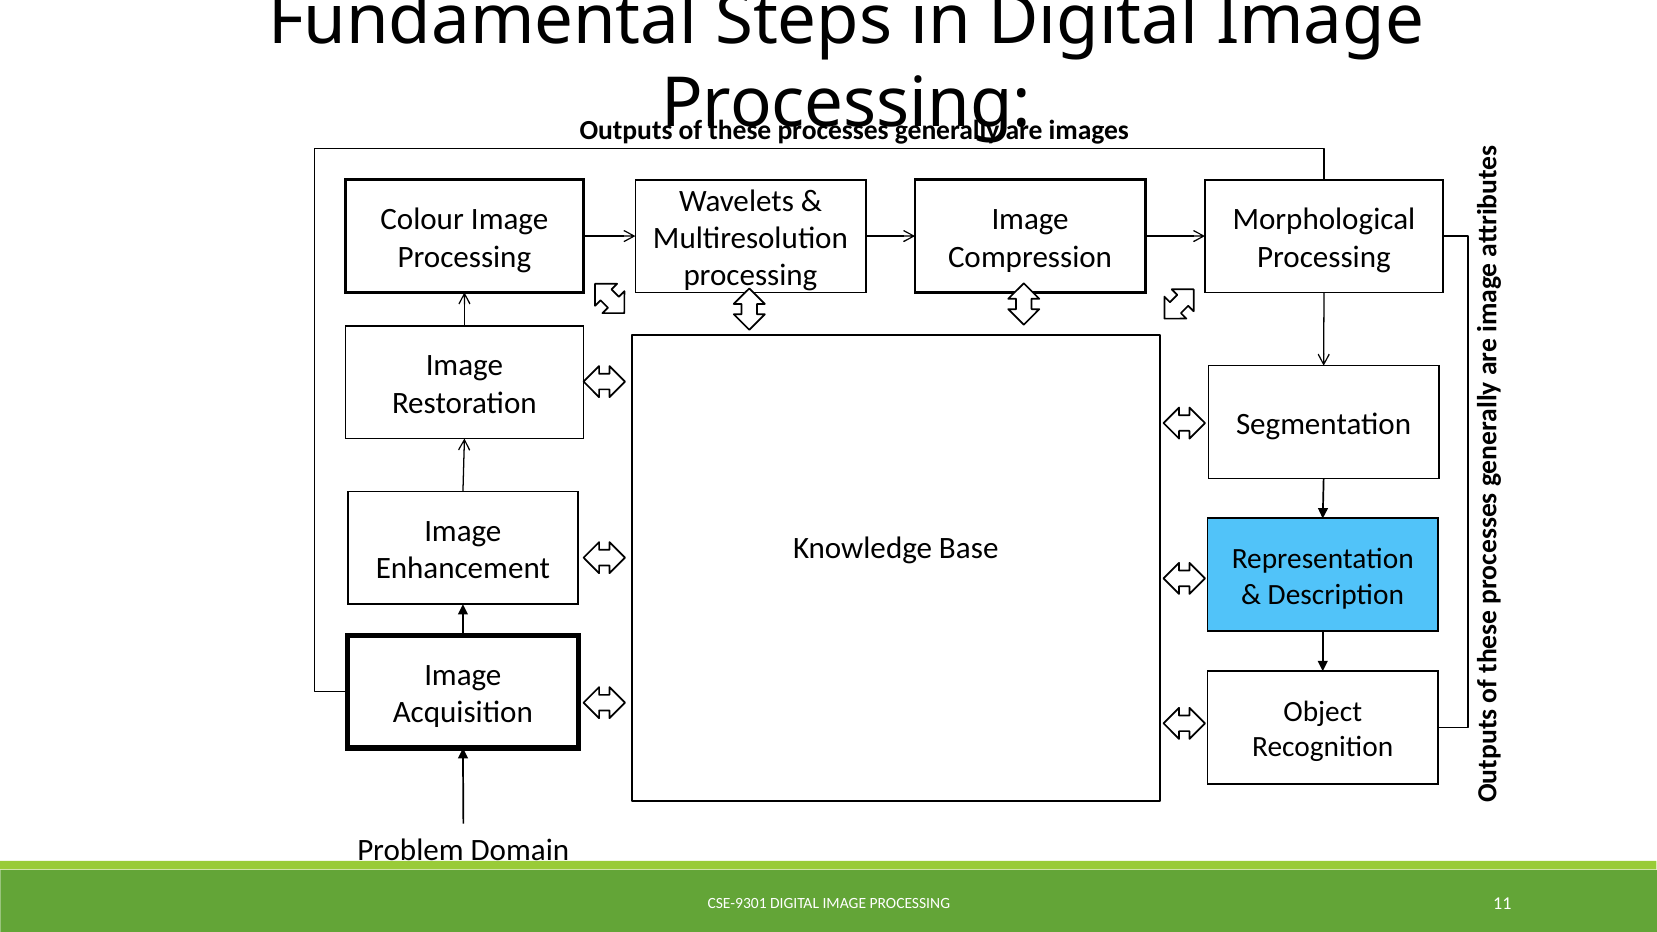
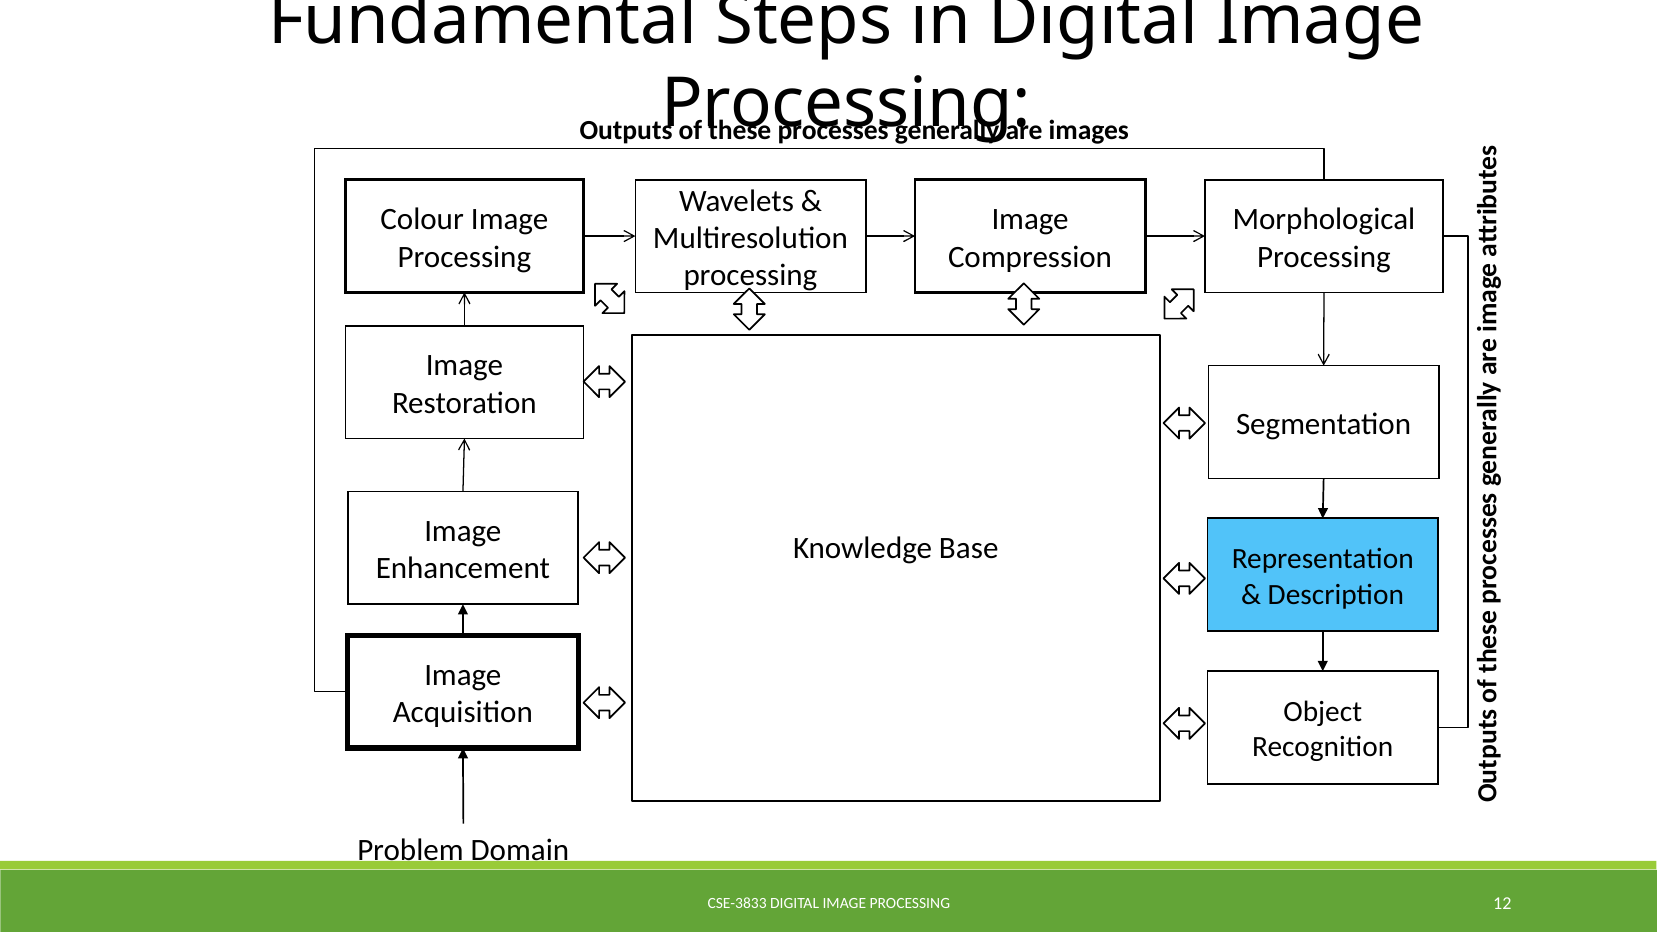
CSE-9301: CSE-9301 -> CSE-3833 (737, 904)
11: 11 -> 12 (1502, 904)
